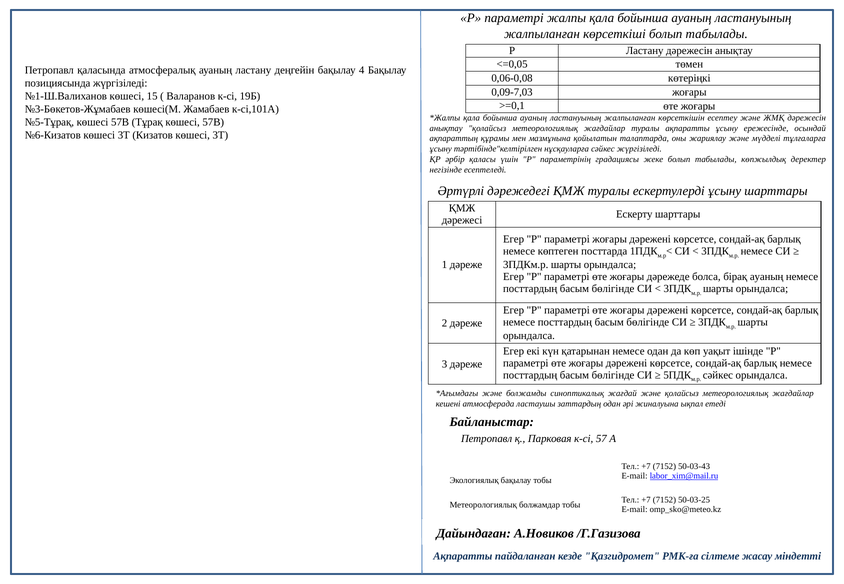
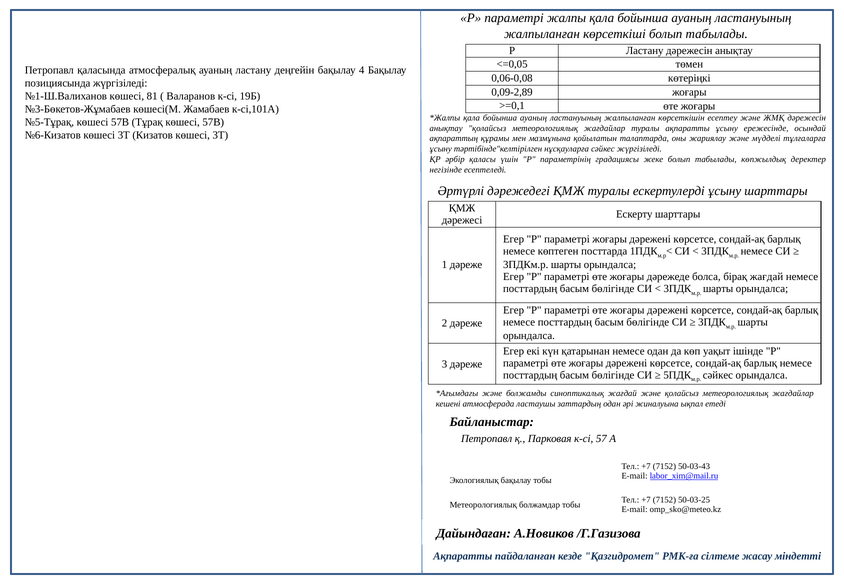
0,09-7,03: 0,09-7,03 -> 0,09-2,89 (512, 92)
15: 15 -> 81 (152, 96)
бірақ ауаның: ауаның -> жағдай (767, 277)
